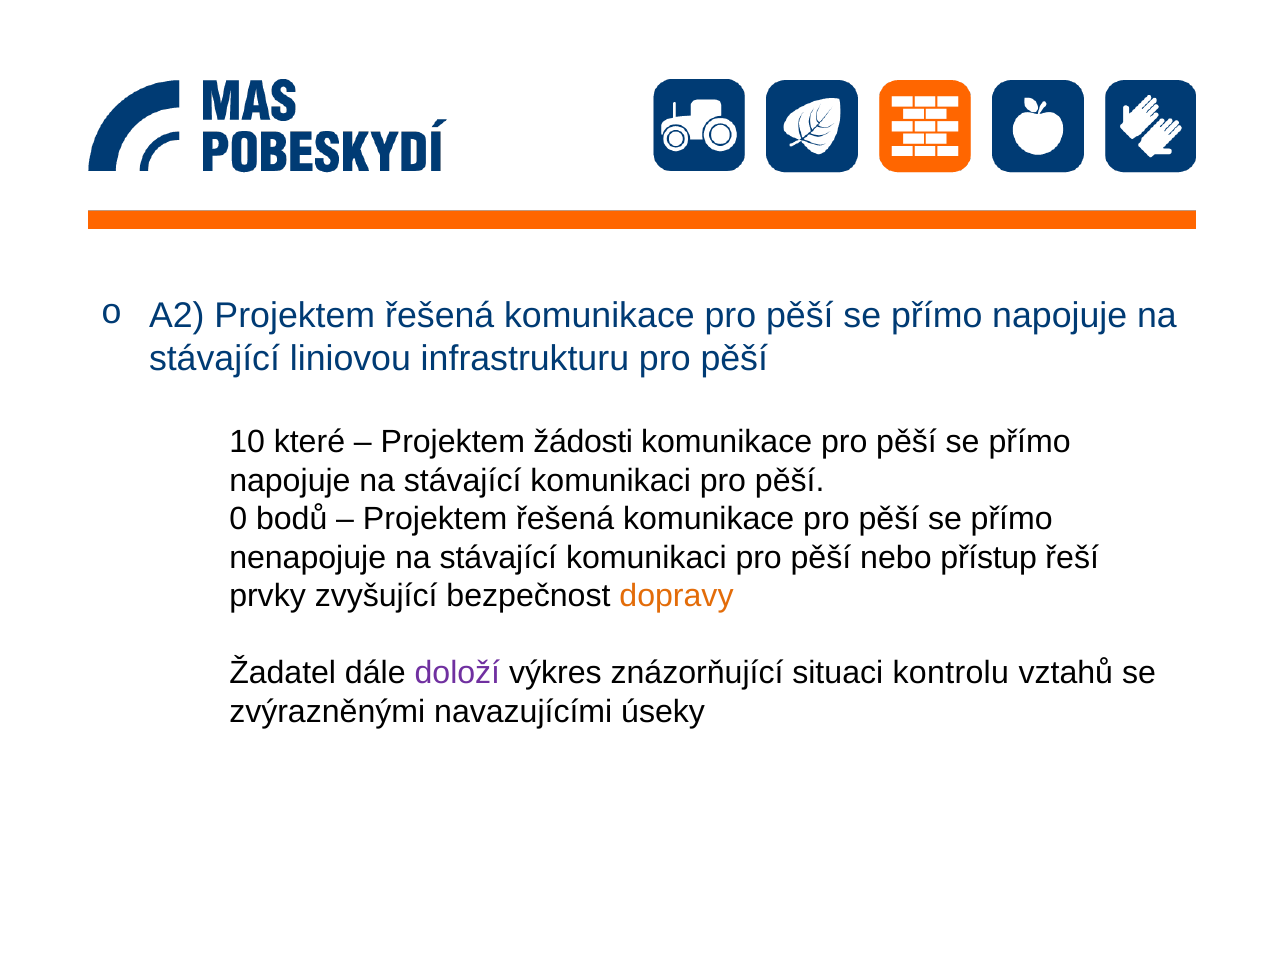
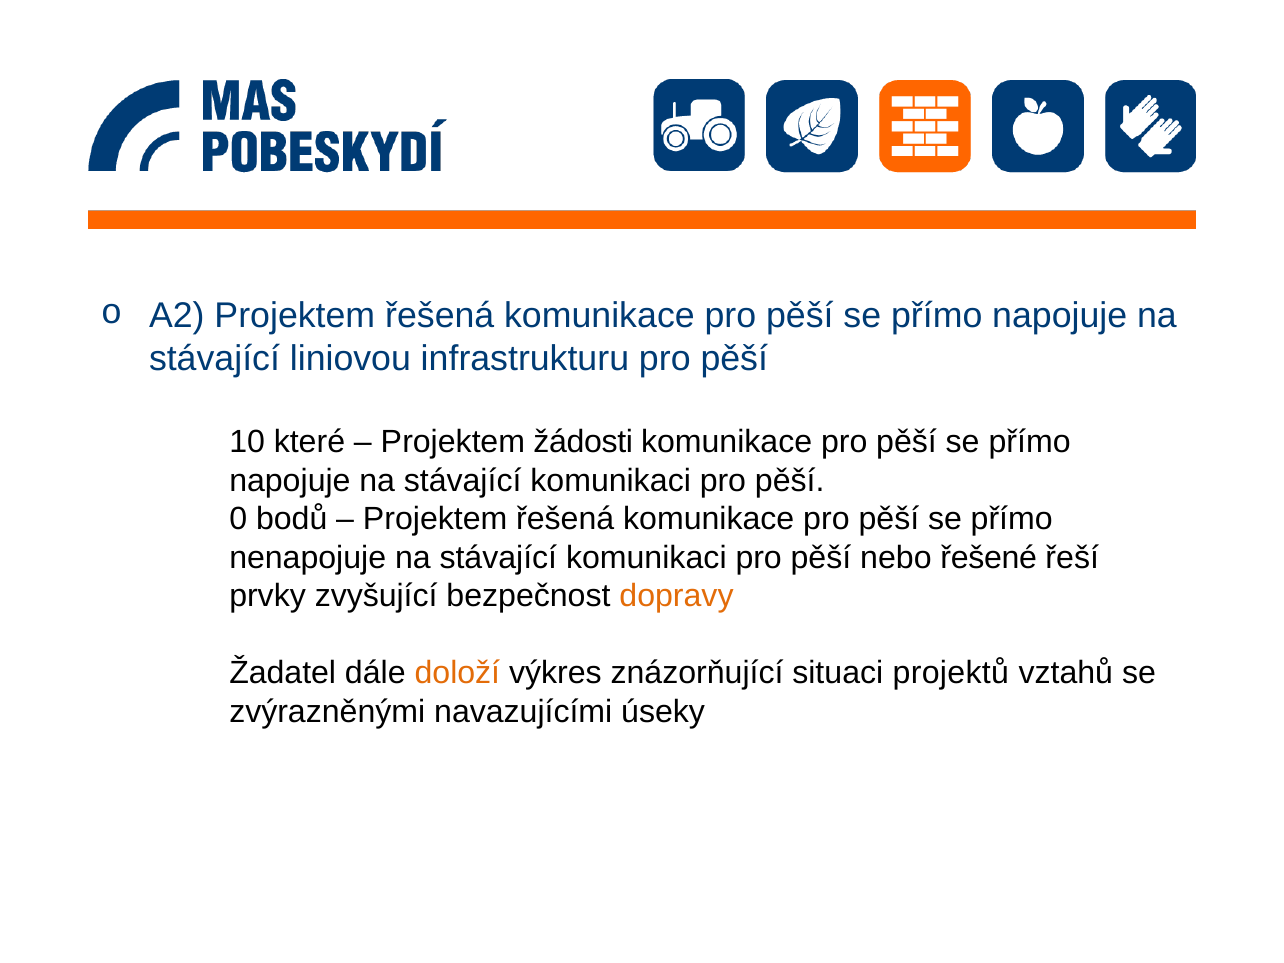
přístup: přístup -> řešené (989, 558)
doloží colour: purple -> orange (457, 673)
kontrolu: kontrolu -> projektů (951, 673)
